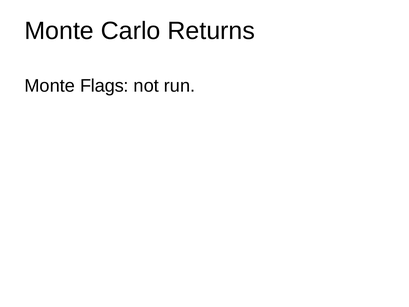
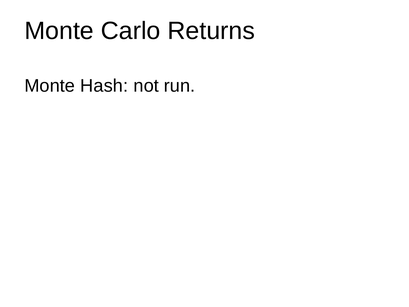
Flags: Flags -> Hash (104, 86)
